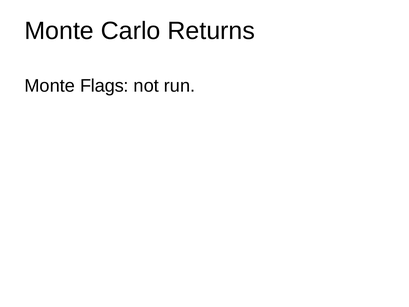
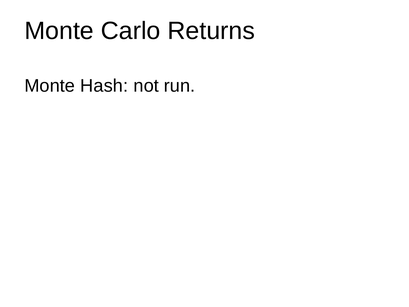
Flags: Flags -> Hash (104, 86)
